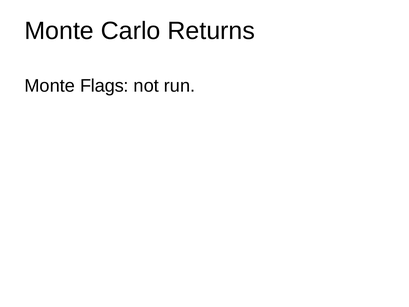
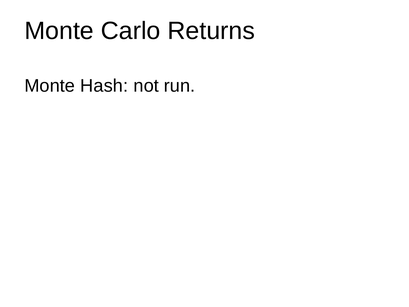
Flags: Flags -> Hash (104, 86)
